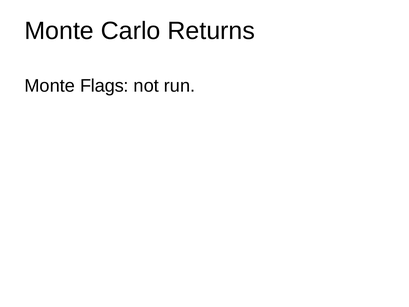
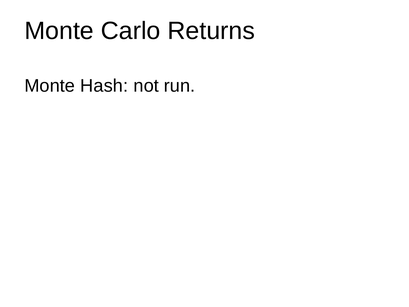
Flags: Flags -> Hash (104, 86)
